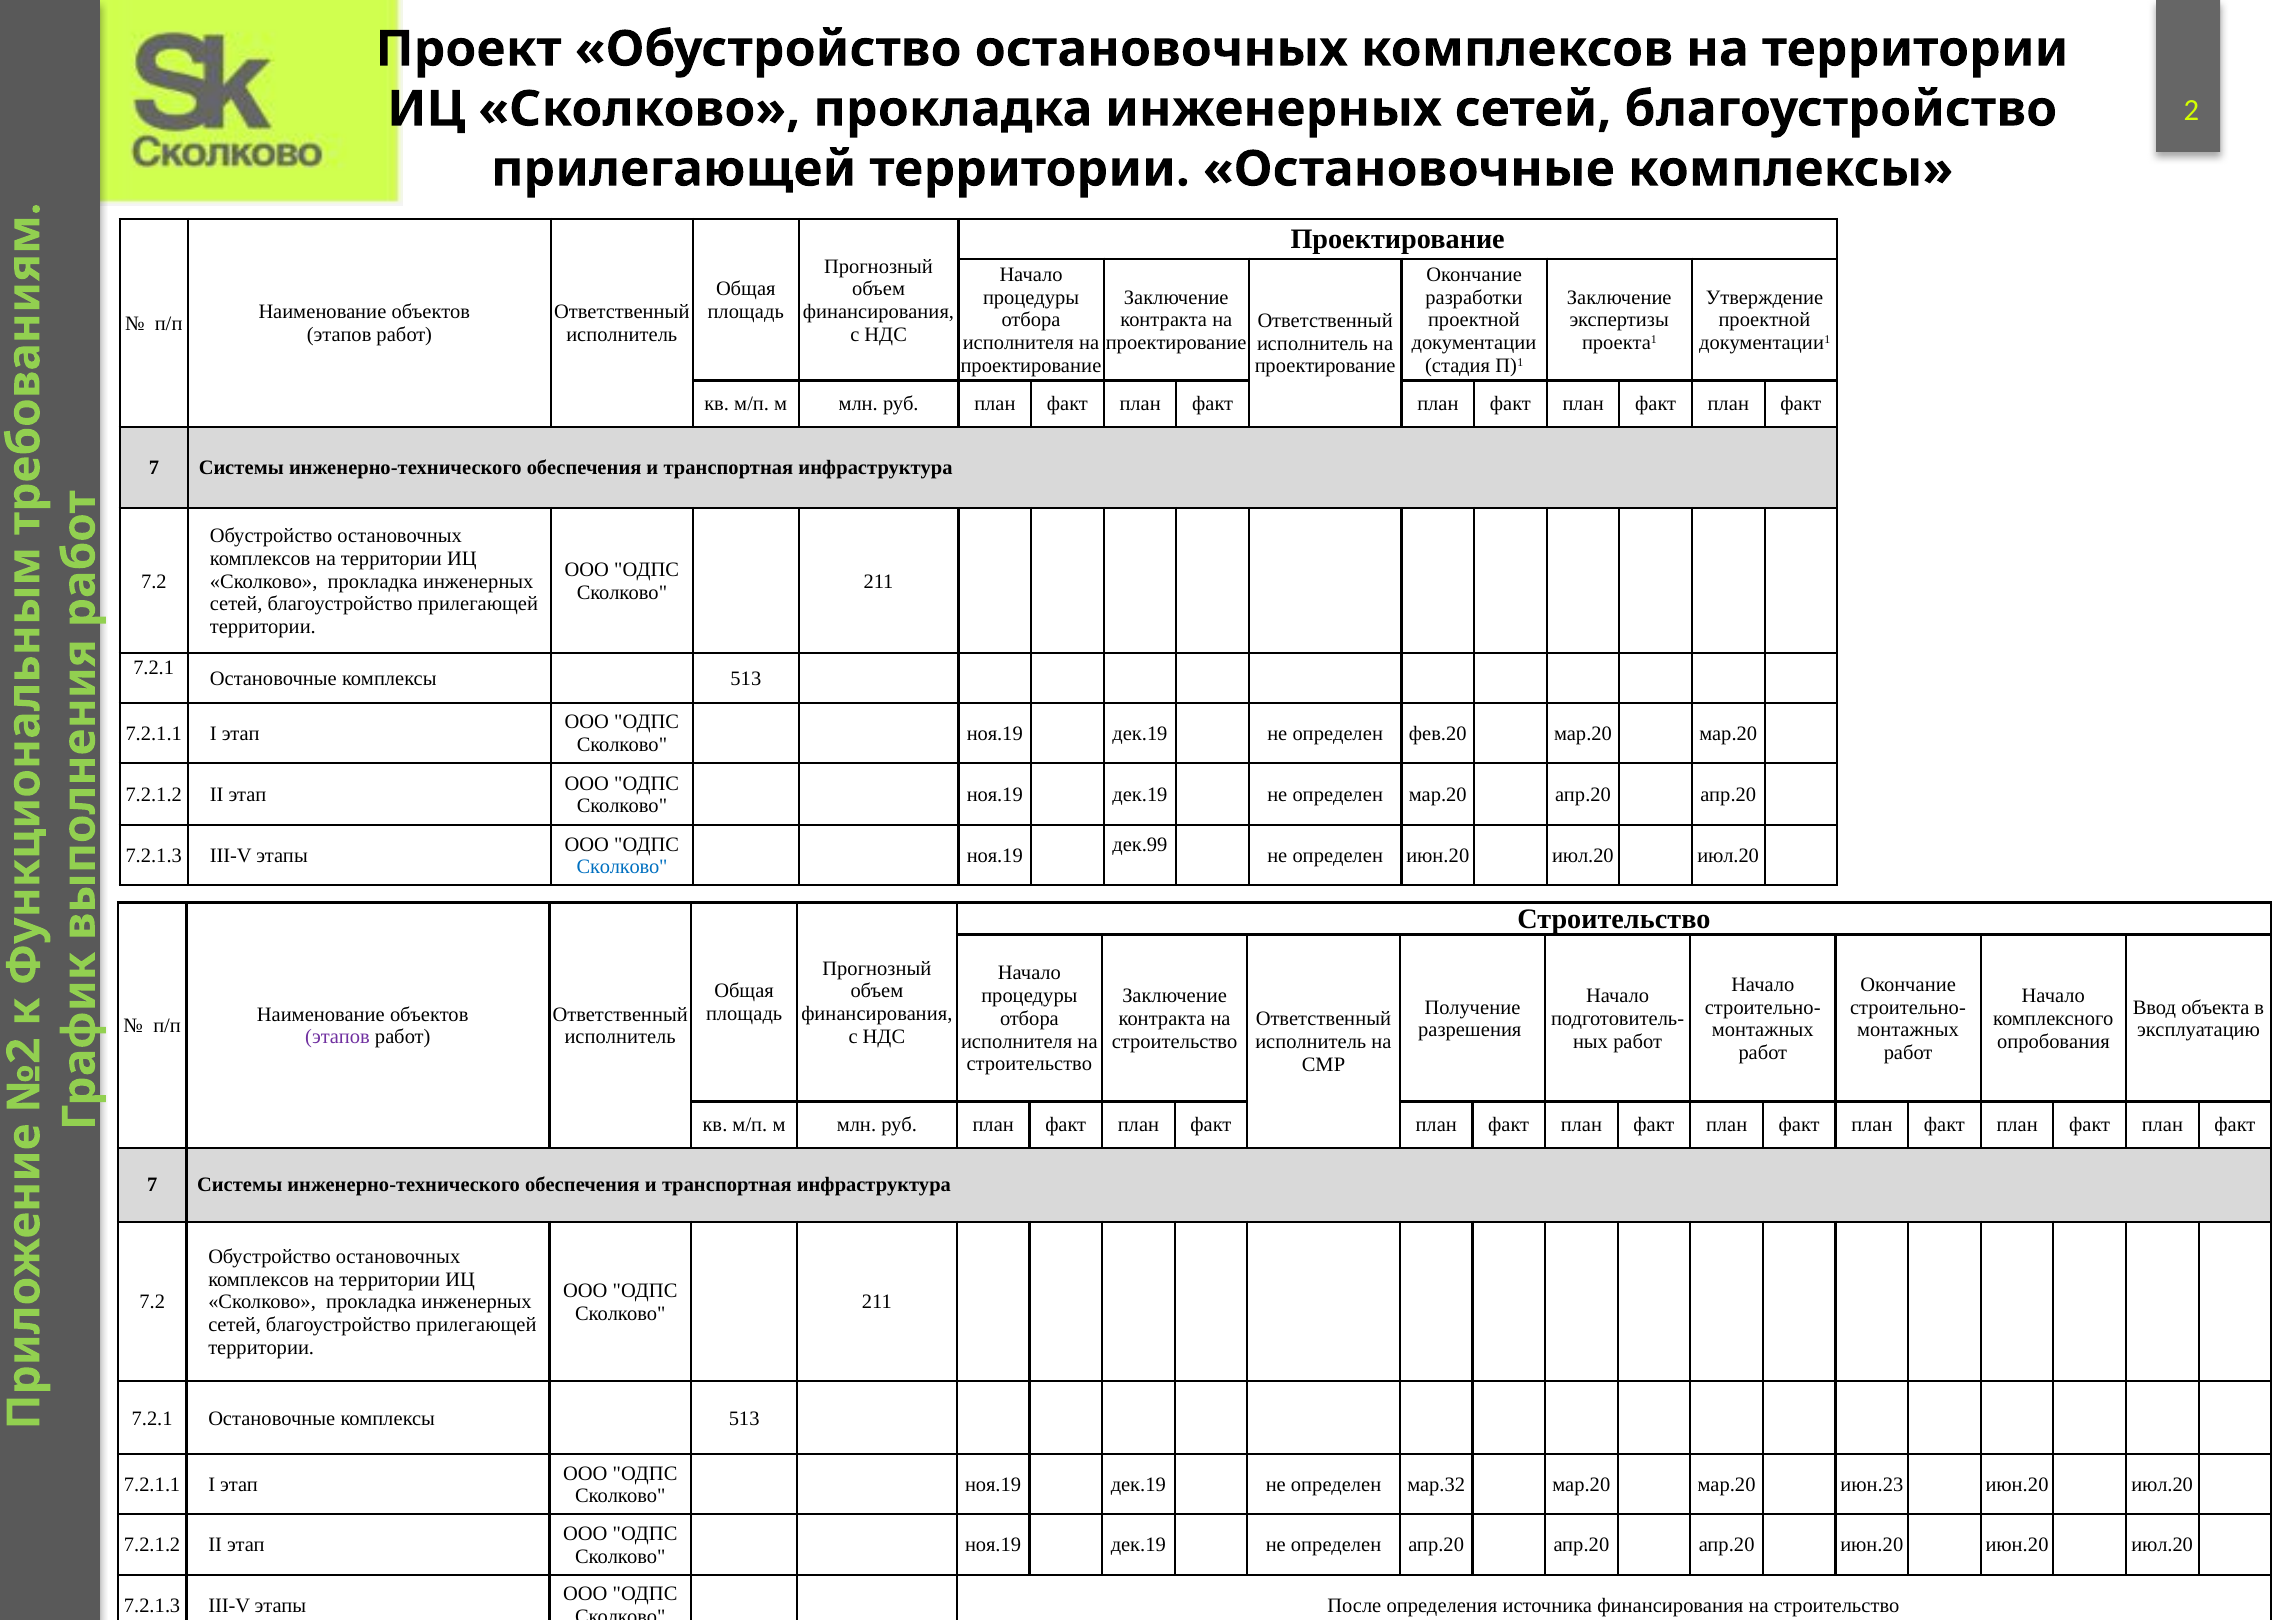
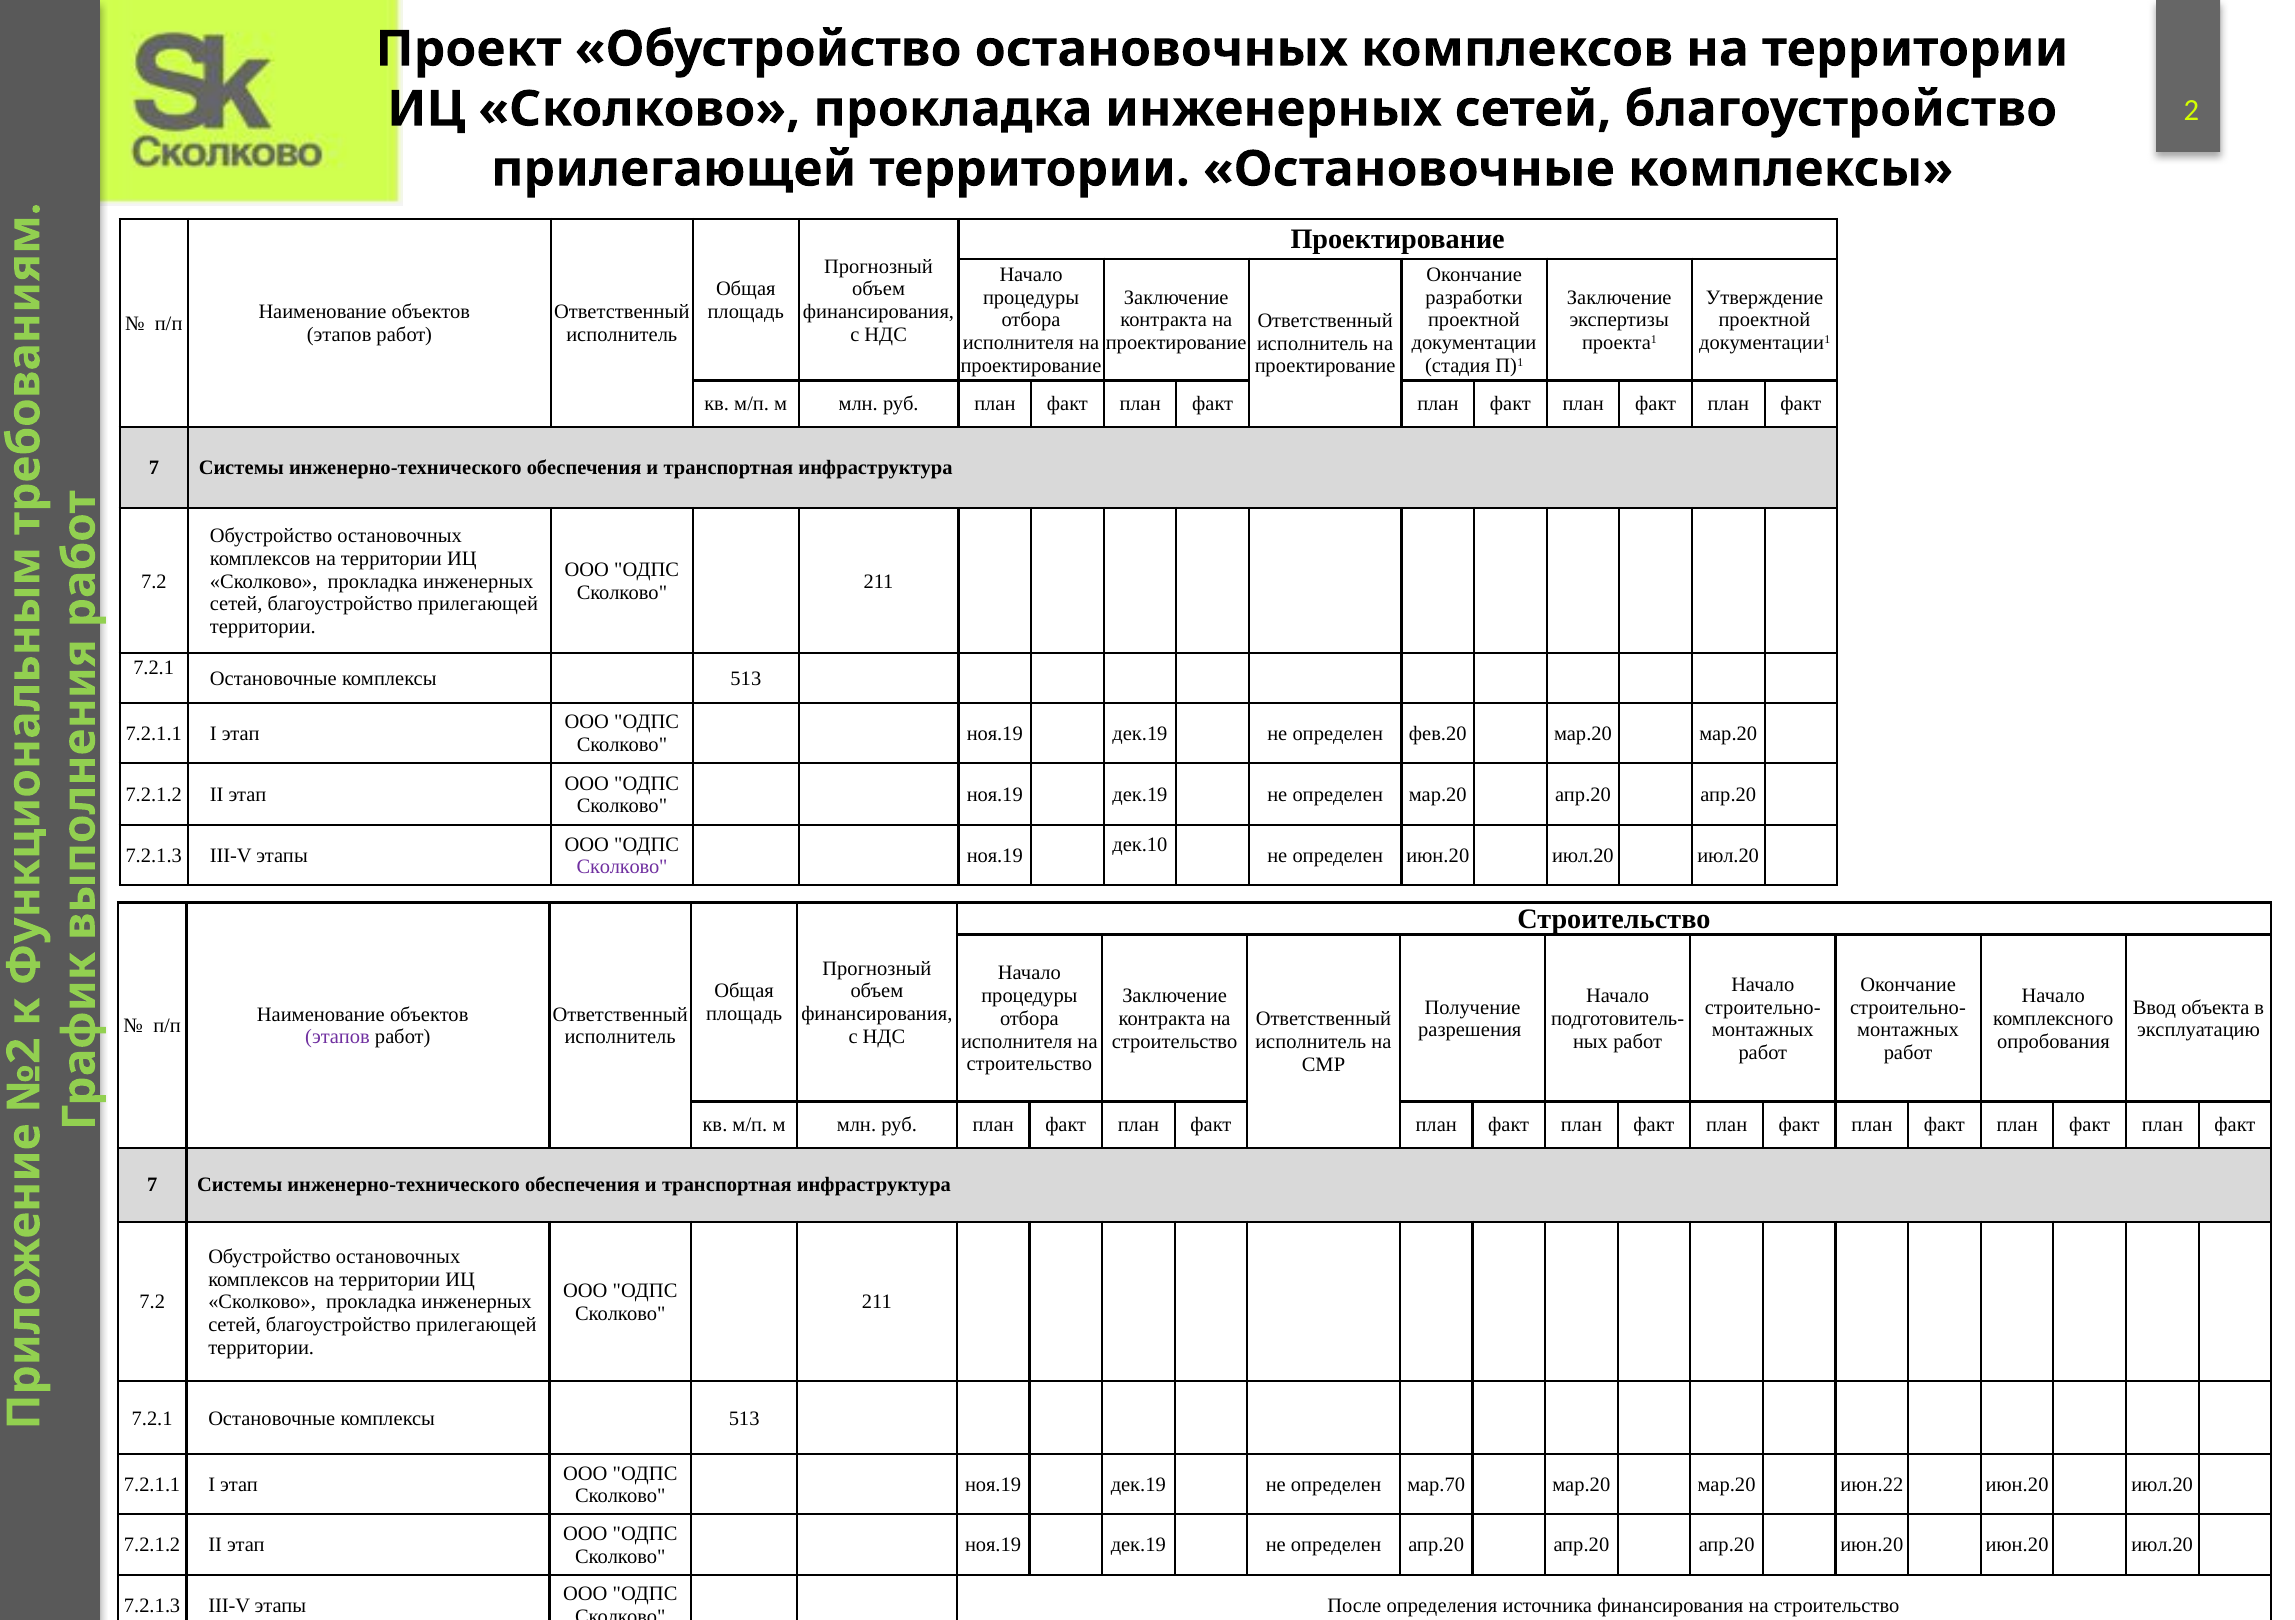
дек.99: дек.99 -> дек.10 (1140, 844)
Сколково colour: blue -> purple (622, 867)
мар.32: мар.32 -> мар.70 (1436, 1484)
июн.23: июн.23 -> июн.22 (1872, 1484)
